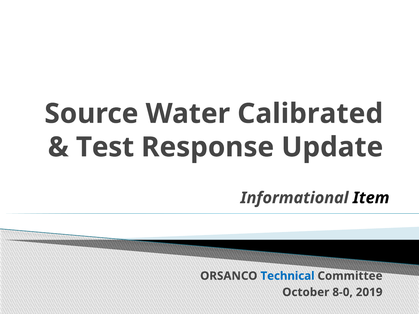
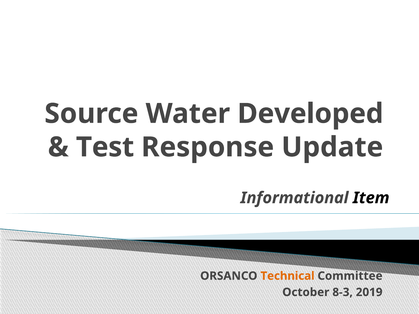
Calibrated: Calibrated -> Developed (310, 114)
Technical colour: blue -> orange (288, 276)
8-0: 8-0 -> 8-3 (343, 292)
